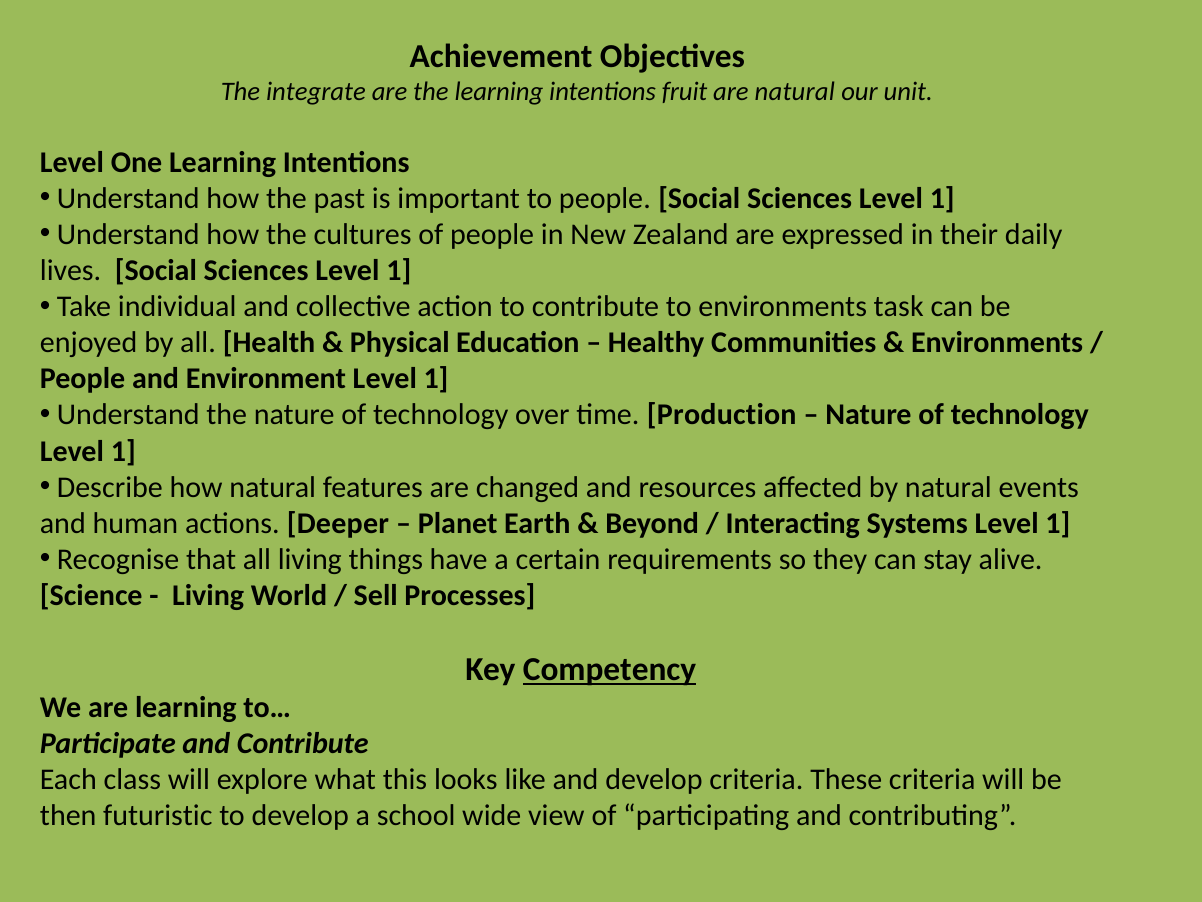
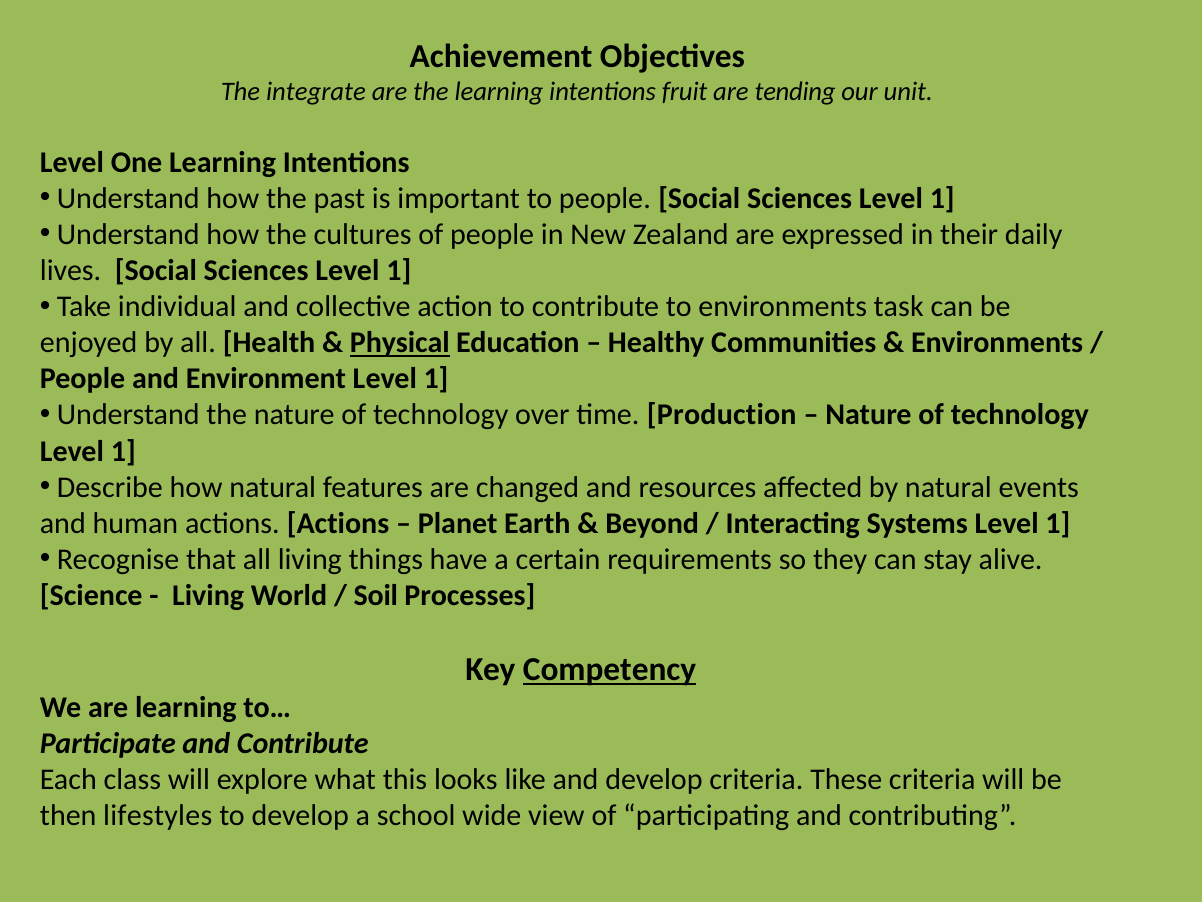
are natural: natural -> tending (795, 92)
Physical underline: none -> present (400, 343)
actions Deeper: Deeper -> Actions (338, 523)
Sell: Sell -> Soil (376, 595)
futuristic: futuristic -> lifestyles (158, 815)
